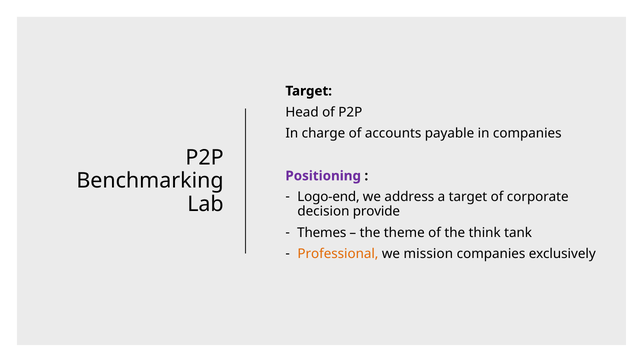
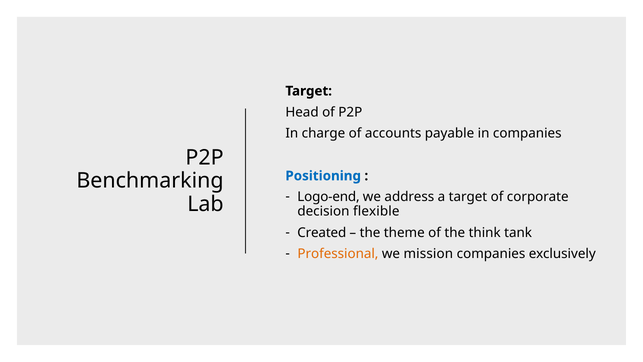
Positioning colour: purple -> blue (323, 176)
provide: provide -> flexible (376, 211)
Themes: Themes -> Created (322, 233)
